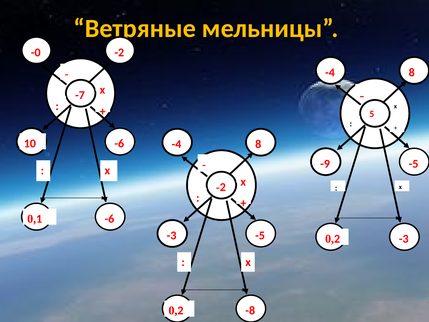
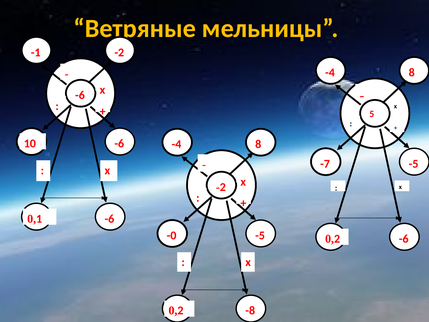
-0: -0 -> -1 (36, 52)
-7: -7 -> -6 (80, 95)
-9: -9 -> -7 (325, 164)
-3: -3 -> -0 (172, 235)
-3: -3 -> -6 (404, 239)
